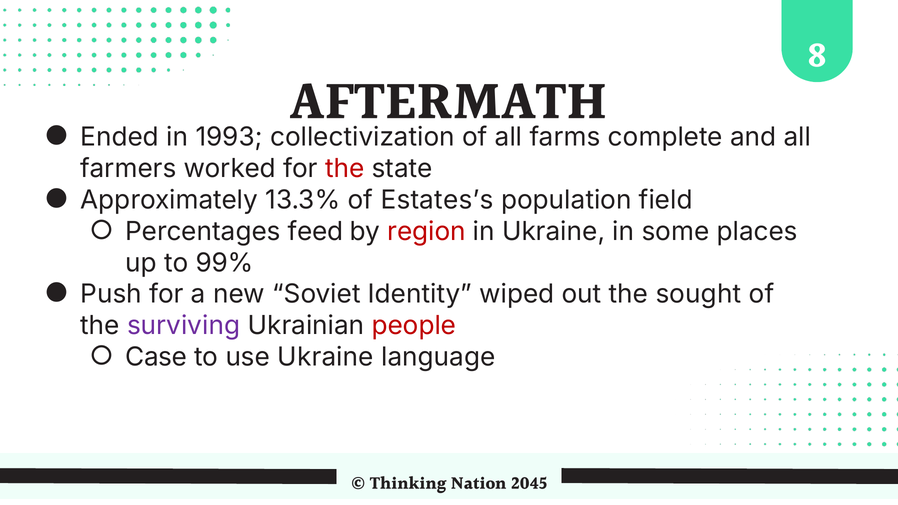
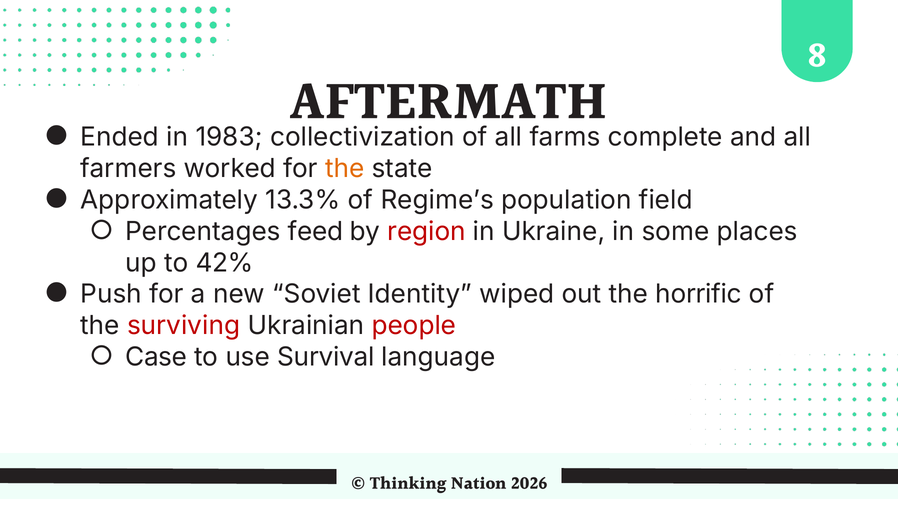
1993: 1993 -> 1983 (229, 137)
the colour: red -> orange (345, 169)
Estates’s: Estates’s -> Regime’s (437, 200)
99%: 99% -> 42% (225, 263)
sought: sought -> horrific (699, 294)
surviving colour: purple -> red (184, 326)
use Ukraine: Ukraine -> Survival (326, 357)
2045: 2045 -> 2026 (529, 484)
